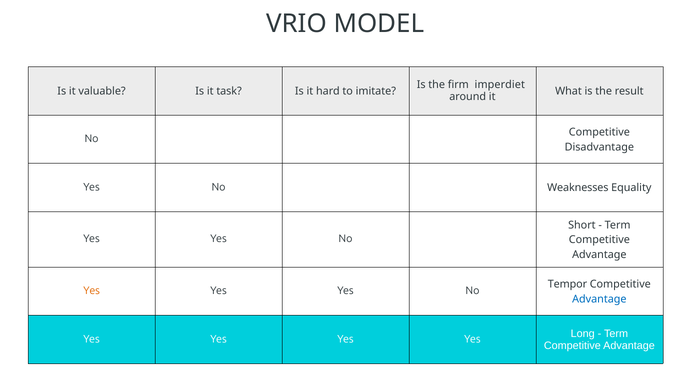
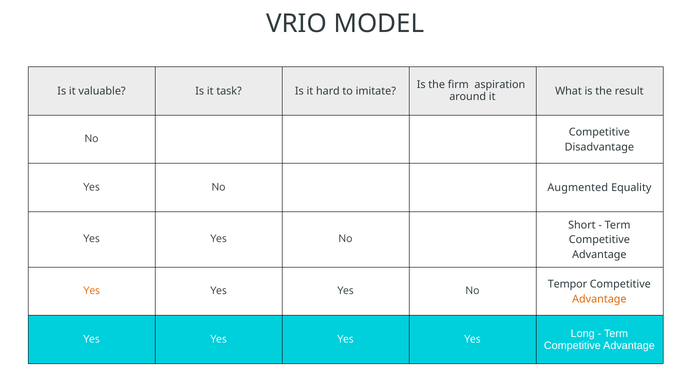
imperdiet: imperdiet -> aspiration (500, 85)
Weaknesses: Weaknesses -> Augmented (578, 188)
Advantage colour: blue -> orange (599, 299)
